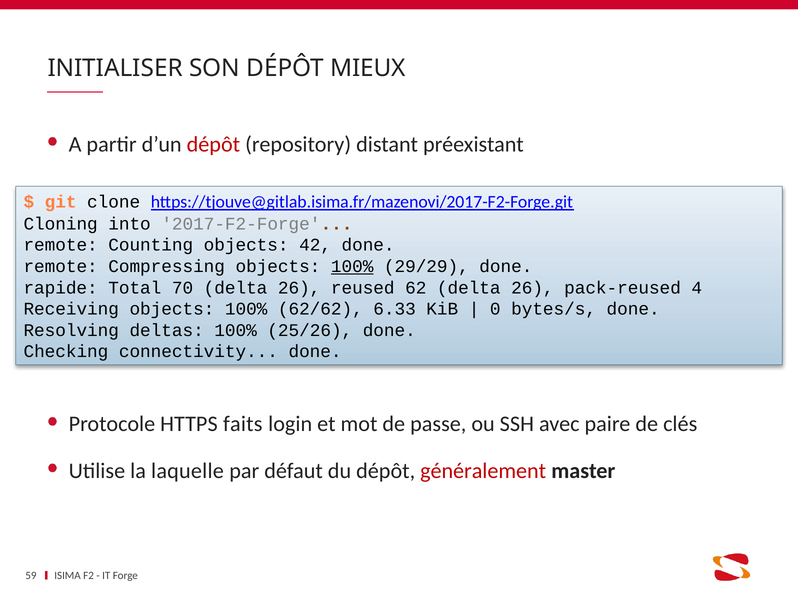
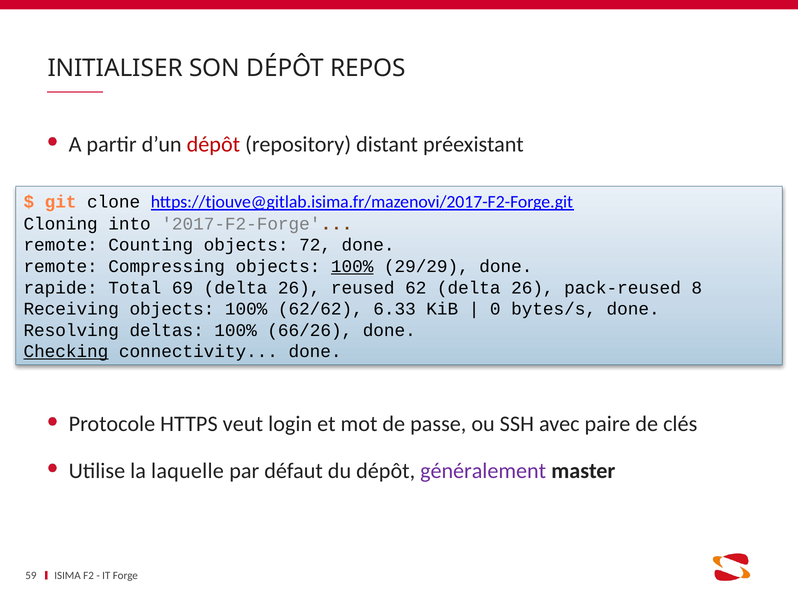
MIEUX: MIEUX -> REPOS (368, 68)
42: 42 -> 72 (315, 245)
70: 70 -> 69 (183, 287)
4: 4 -> 8 (697, 287)
25/26: 25/26 -> 66/26 (310, 330)
Checking underline: none -> present (66, 351)
faits: faits -> veut (243, 424)
généralement colour: red -> purple (483, 470)
